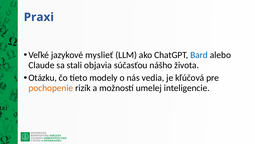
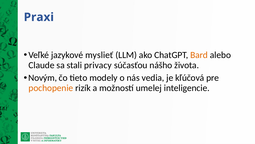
Bard colour: blue -> orange (199, 55)
objavia: objavia -> privacy (98, 65)
Otázku: Otázku -> Novým (43, 78)
